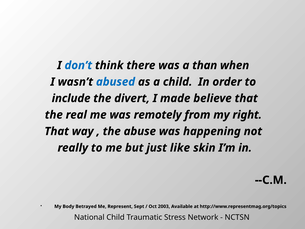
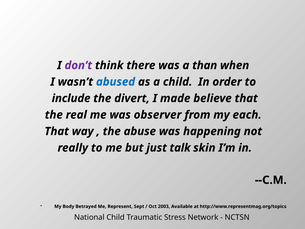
don’t colour: blue -> purple (78, 65)
remotely: remotely -> observer (158, 115)
right: right -> each (247, 115)
like: like -> talk (180, 148)
